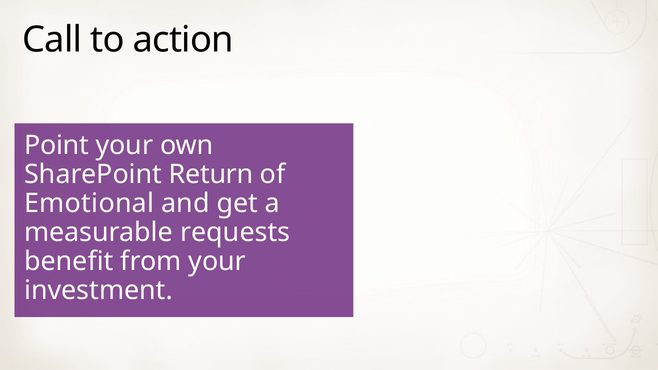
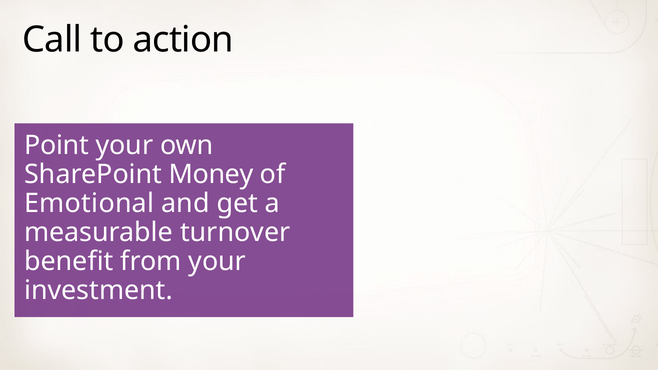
Return: Return -> Money (211, 174)
requests: requests -> turnover (235, 232)
